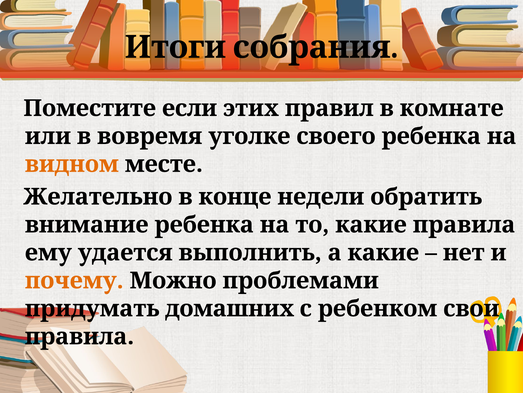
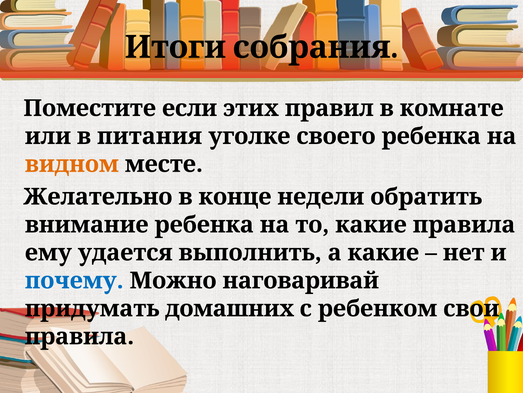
вовремя: вовремя -> питания (150, 136)
почему colour: orange -> blue (74, 280)
проблемами: проблемами -> наговаривай (301, 280)
